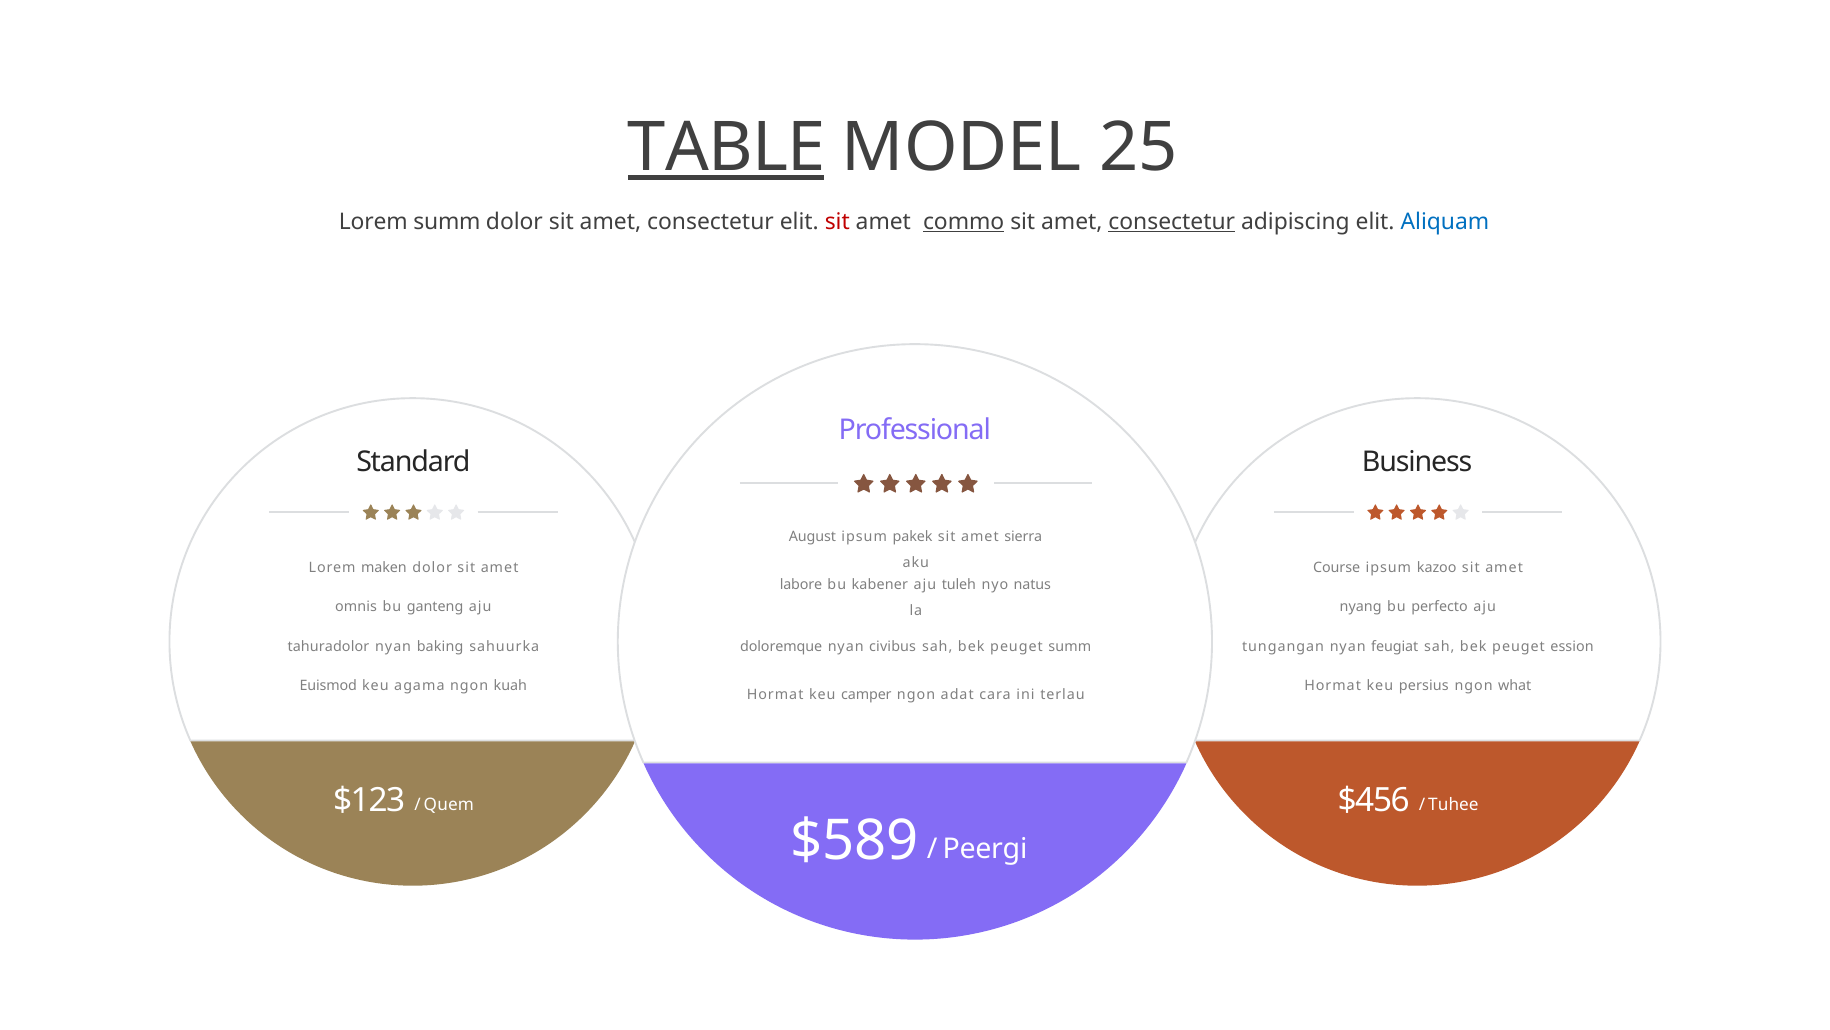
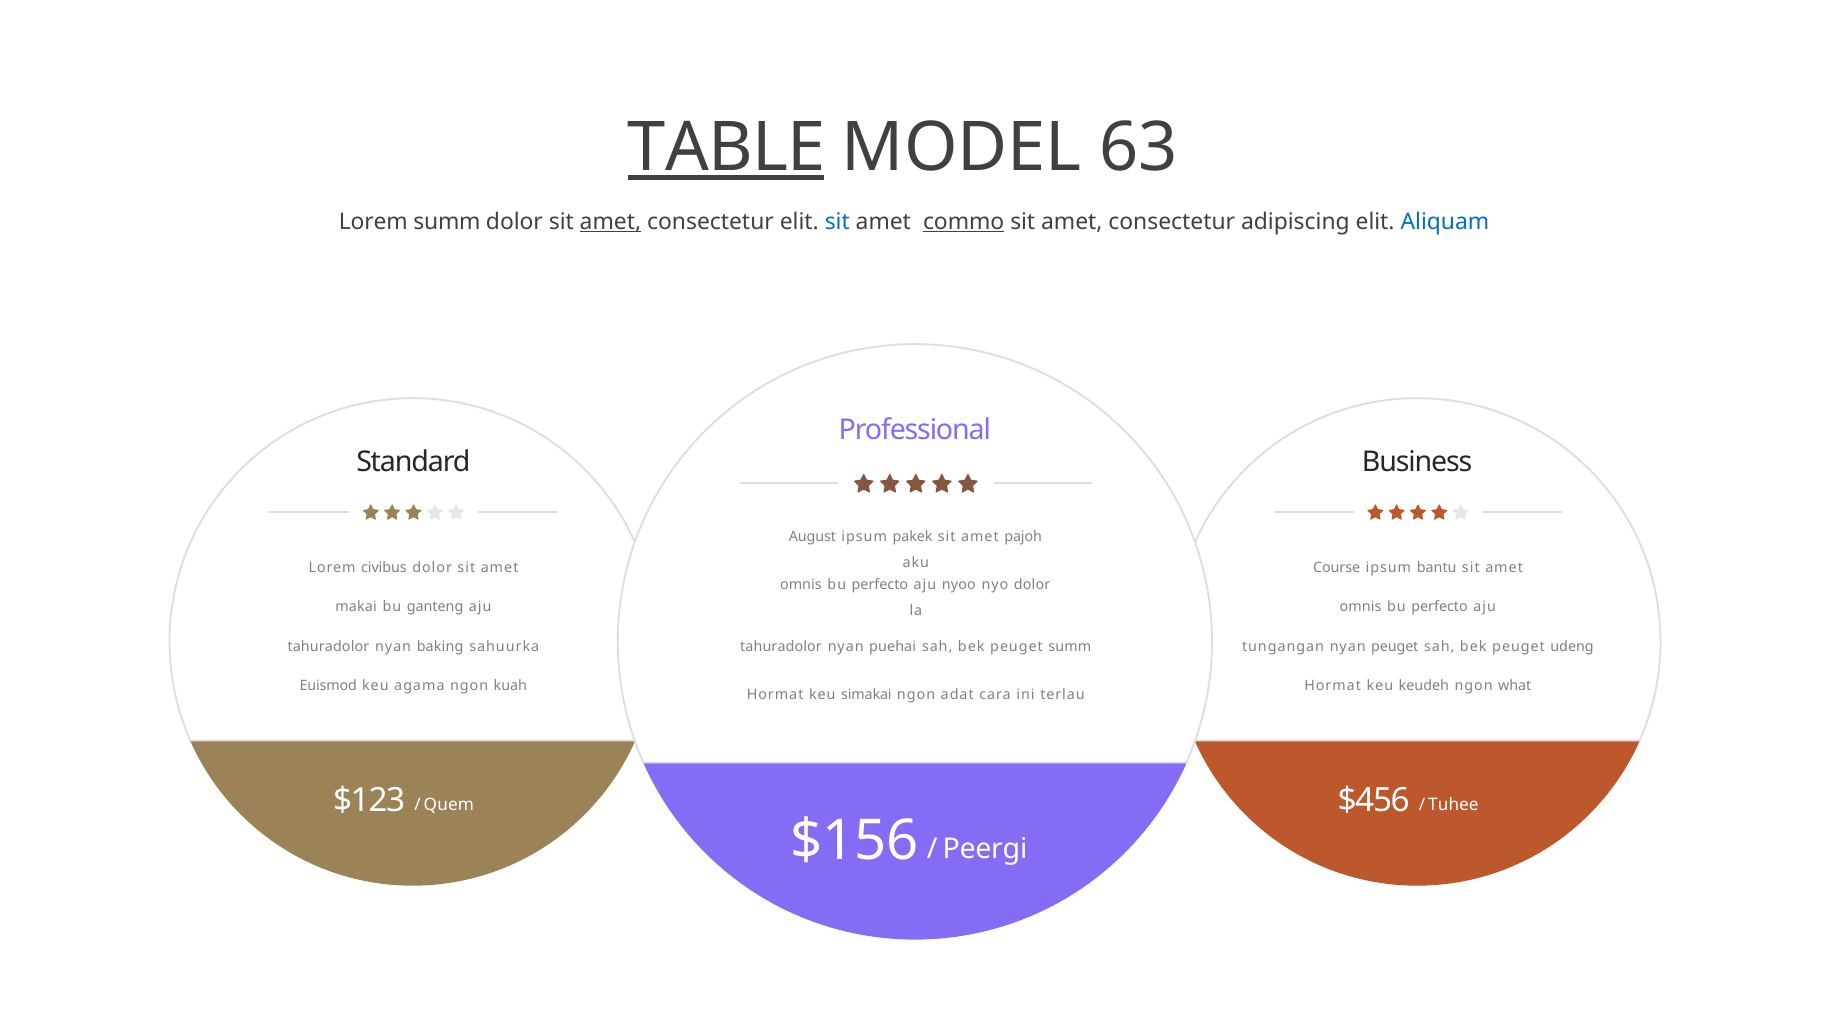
25: 25 -> 63 (1139, 148)
amet underline: none -> present (611, 221)
sit colour: red -> blue (837, 221)
consectetur underline: present -> none (1172, 221)
sierra: sierra -> pajoh (1023, 536)
maken: maken -> civibus (384, 567)
kazoo: kazoo -> bantu (1437, 567)
labore: labore -> omnis (801, 585)
kabener: kabener -> perfecto (880, 585)
tuleh: tuleh -> nyoo (959, 585)
nyo natus: natus -> dolor (1032, 585)
omnis: omnis -> makai (356, 607)
nyang: nyang -> omnis (1361, 607)
doloremque: doloremque -> tahuradolor (781, 646)
civibus: civibus -> puehai (893, 646)
nyan feugiat: feugiat -> peuget (1395, 646)
ession: ession -> udeng (1572, 646)
persius: persius -> keudeh (1424, 686)
camper: camper -> simakai (866, 694)
$589: $589 -> $156 (854, 841)
